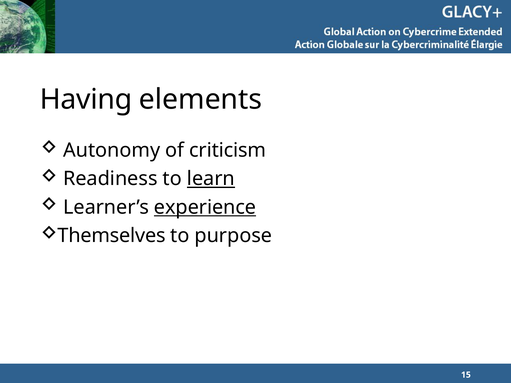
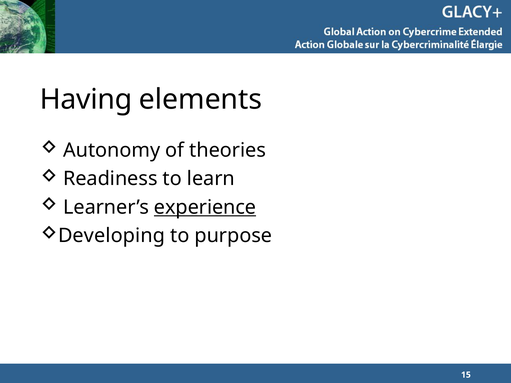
criticism: criticism -> theories (228, 150)
learn underline: present -> none (211, 179)
Themselves: Themselves -> Developing (111, 236)
